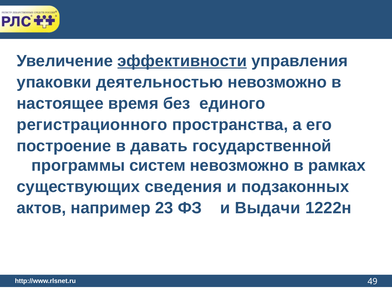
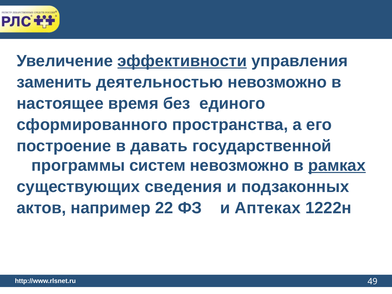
упаковки: упаковки -> заменить (54, 82)
регистрационного: регистрационного -> сформированного (92, 125)
рамках underline: none -> present (337, 166)
23: 23 -> 22 (164, 208)
Выдачи: Выдачи -> Аптеках (268, 208)
